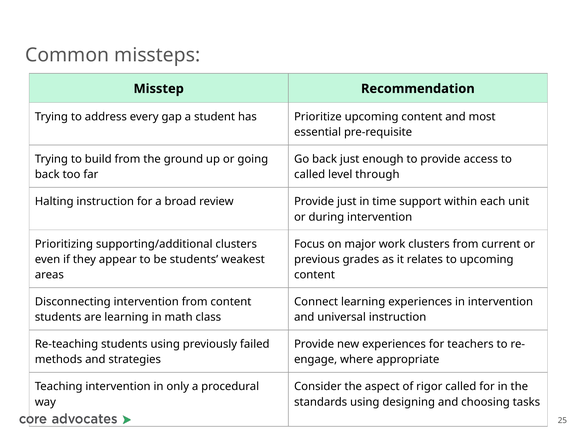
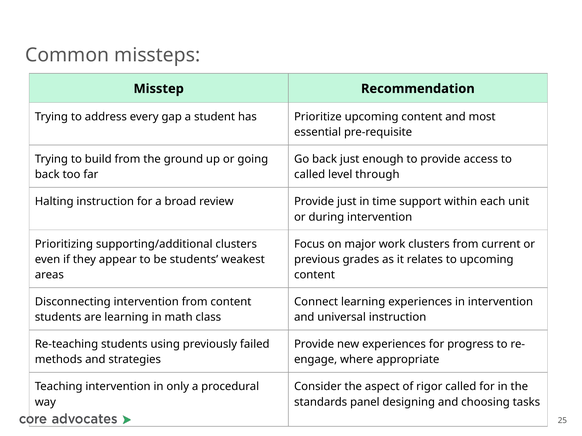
teachers: teachers -> progress (471, 345)
standards using: using -> panel (365, 402)
